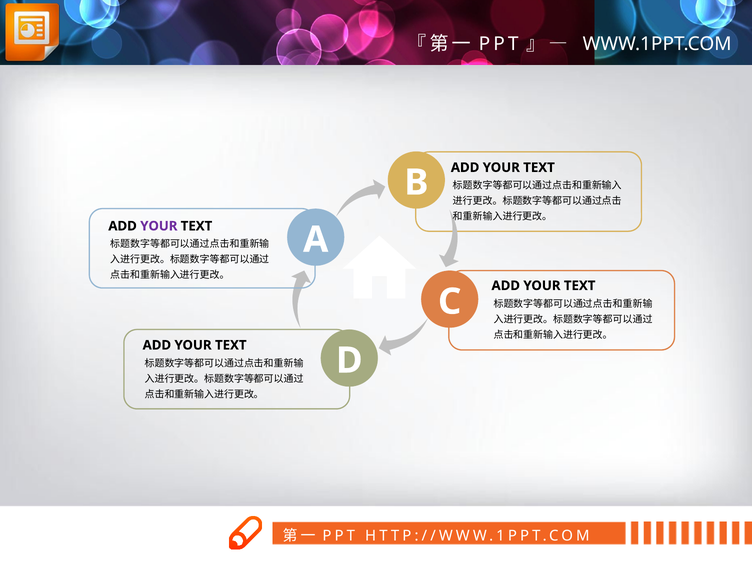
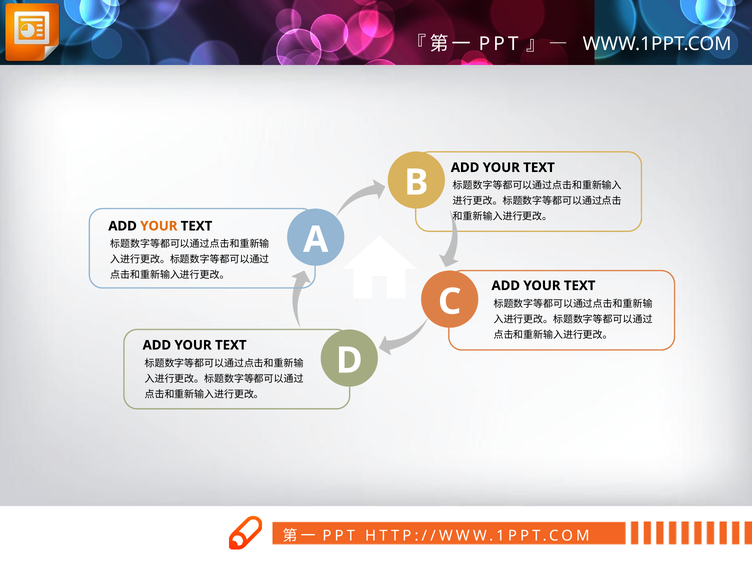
YOUR colour: purple -> orange (159, 226)
